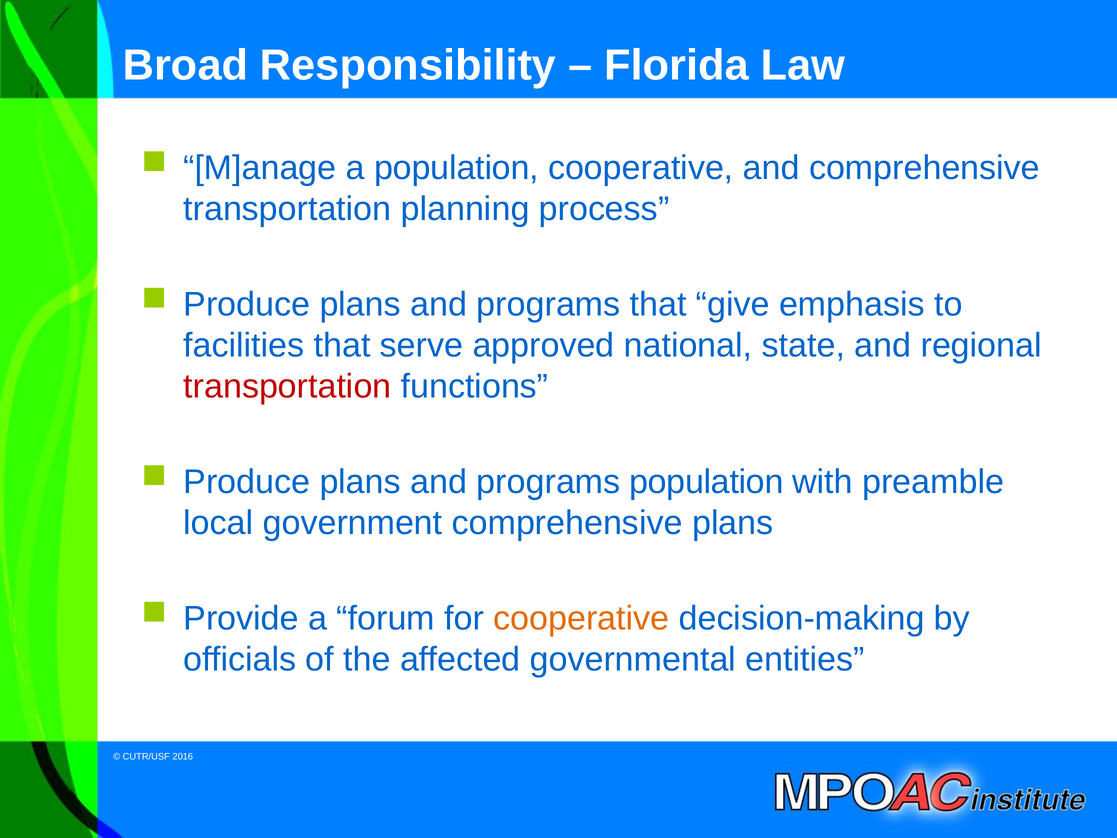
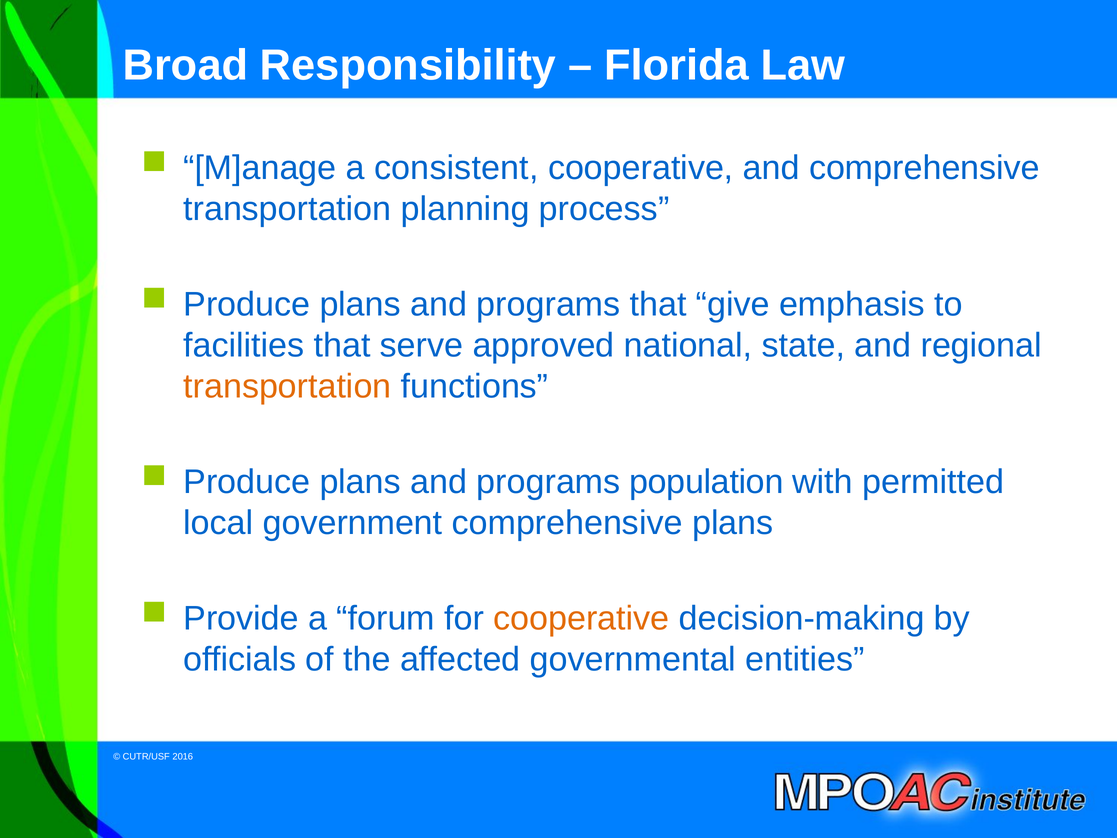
a population: population -> consistent (456, 168)
transportation colour: red -> orange (287, 386)
preamble: preamble -> permitted (933, 482)
